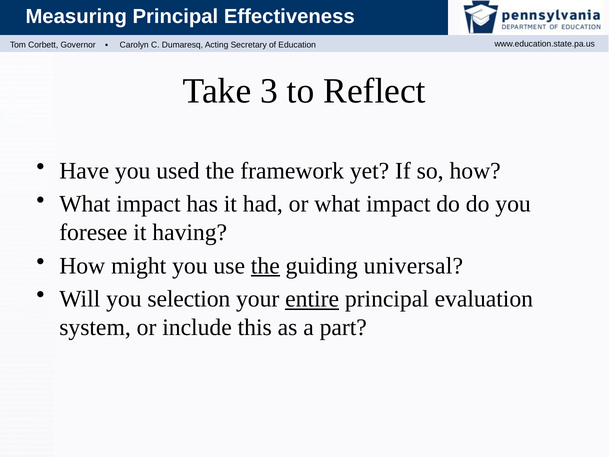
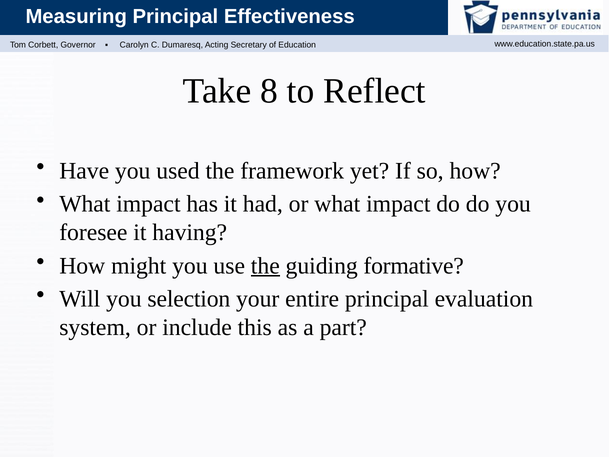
3: 3 -> 8 (269, 91)
universal: universal -> formative (414, 266)
entire underline: present -> none (312, 299)
